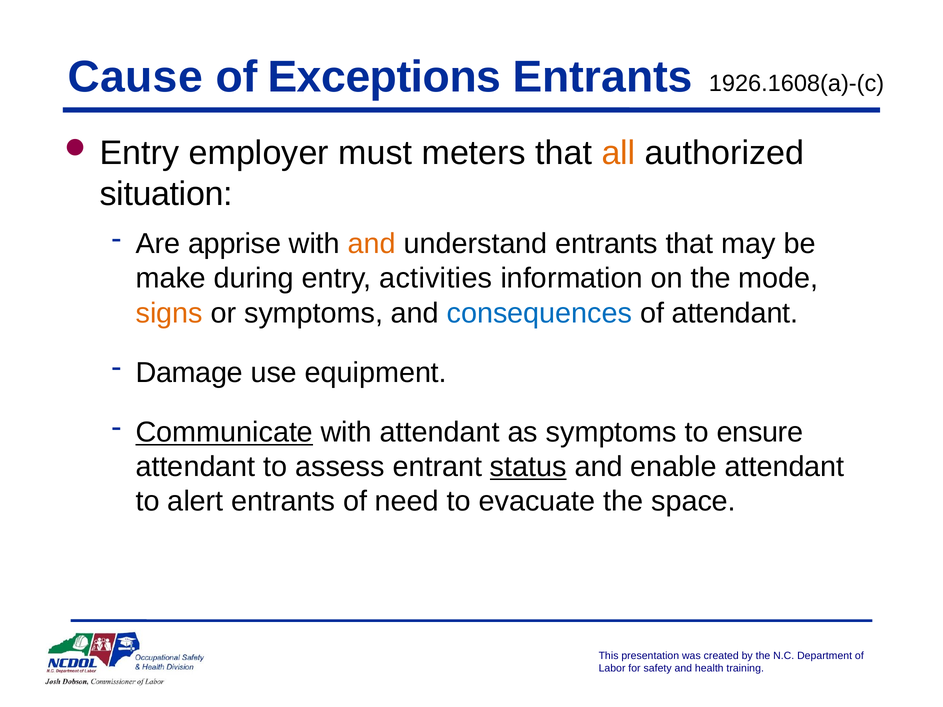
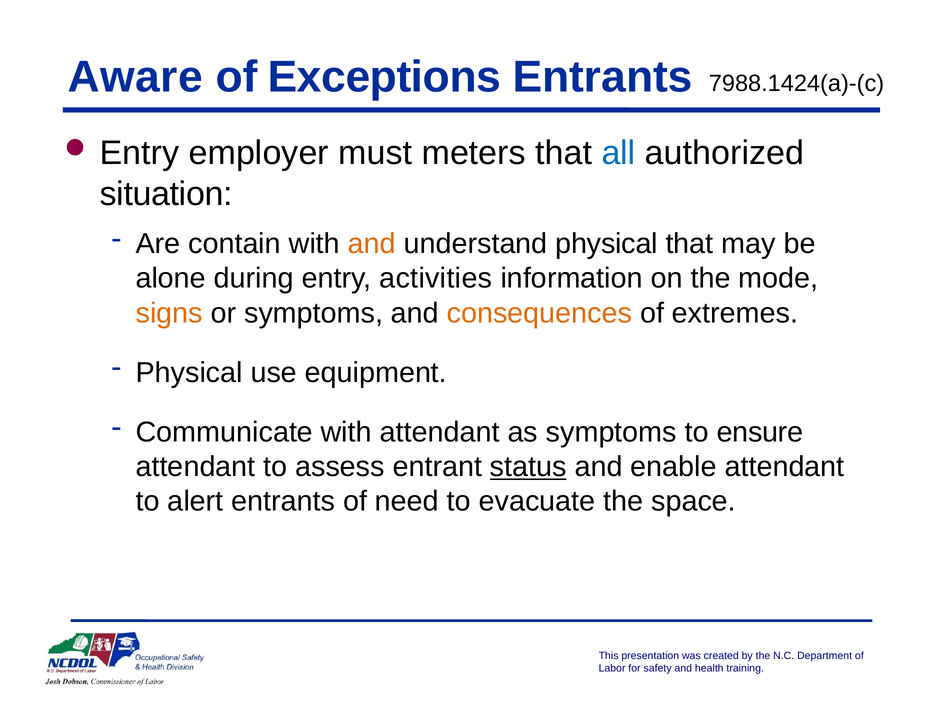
Cause: Cause -> Aware (135, 77)
1926.1608(a)-(c: 1926.1608(a)-(c -> 7988.1424(a)-(c (796, 83)
all colour: orange -> blue (619, 153)
apprise: apprise -> contain (235, 244)
understand entrants: entrants -> physical (607, 244)
make: make -> alone (171, 279)
consequences colour: blue -> orange (539, 313)
of attendant: attendant -> extremes (735, 313)
Damage: Damage -> Physical (189, 373)
Communicate underline: present -> none (224, 432)
